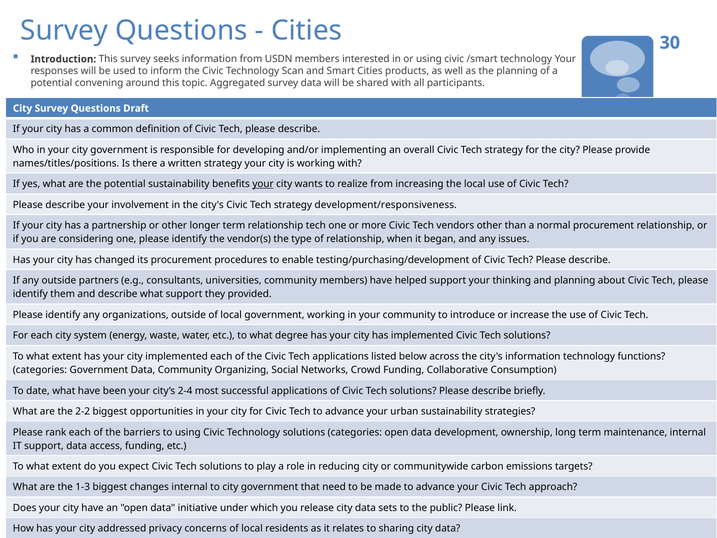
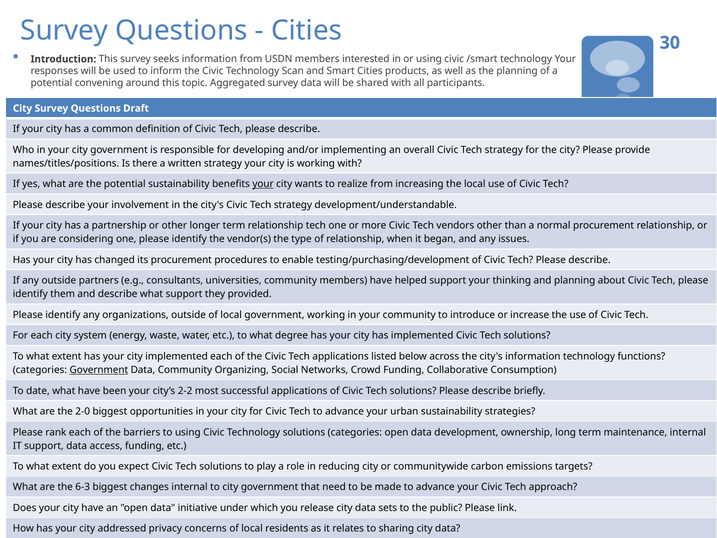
development/responsiveness: development/responsiveness -> development/understandable (386, 205)
Government underline: none -> present (99, 370)
2-4: 2-4 -> 2-2 (185, 391)
2-2: 2-2 -> 2-0 (83, 411)
1-3: 1-3 -> 6-3 (83, 487)
